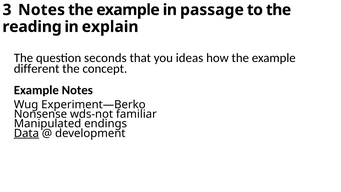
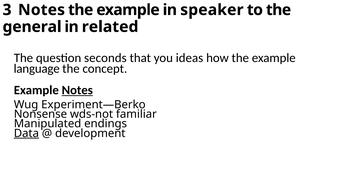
passage: passage -> speaker (212, 10)
reading: reading -> general (32, 27)
explain: explain -> related (110, 27)
different: different -> language (37, 69)
Notes underline: none -> present (77, 90)
